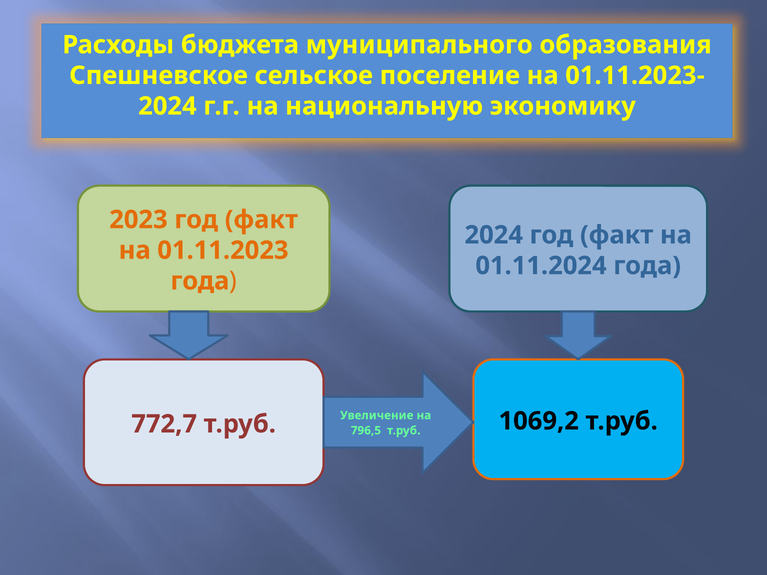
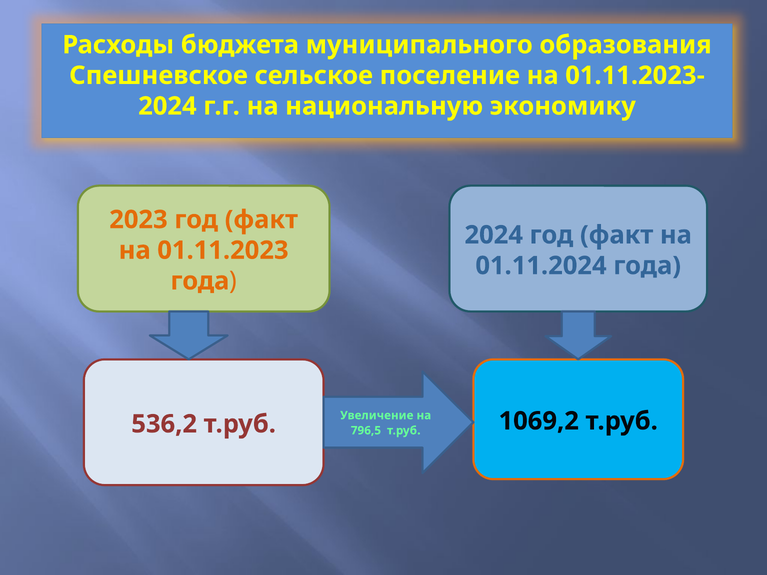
772,7: 772,7 -> 536,2 (164, 424)
